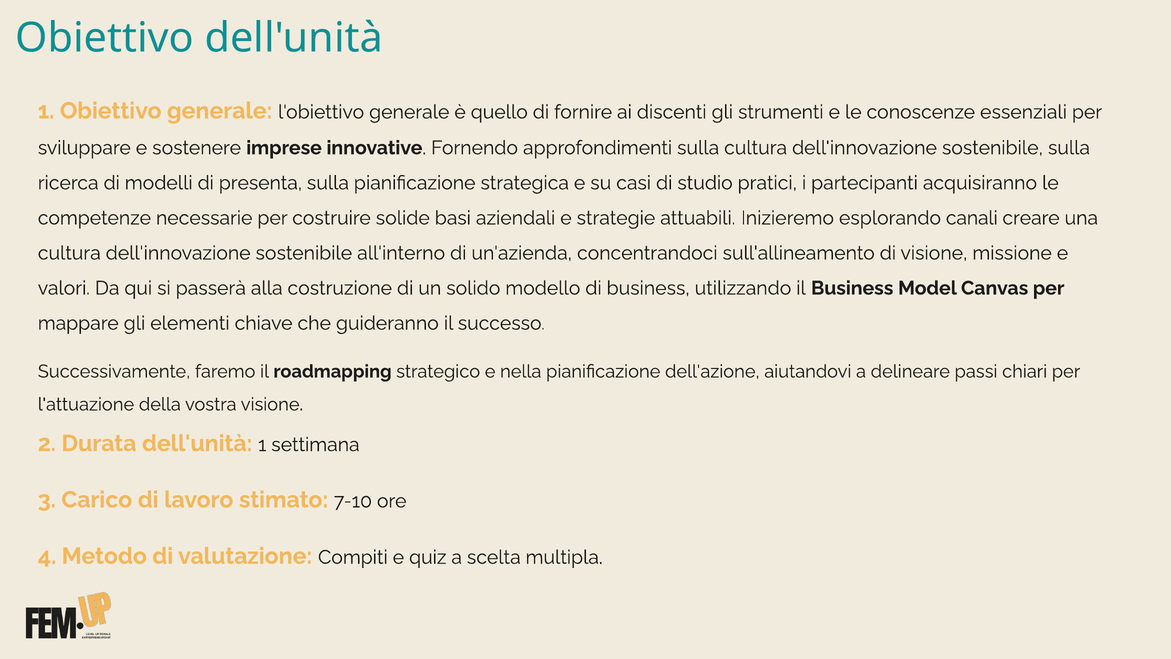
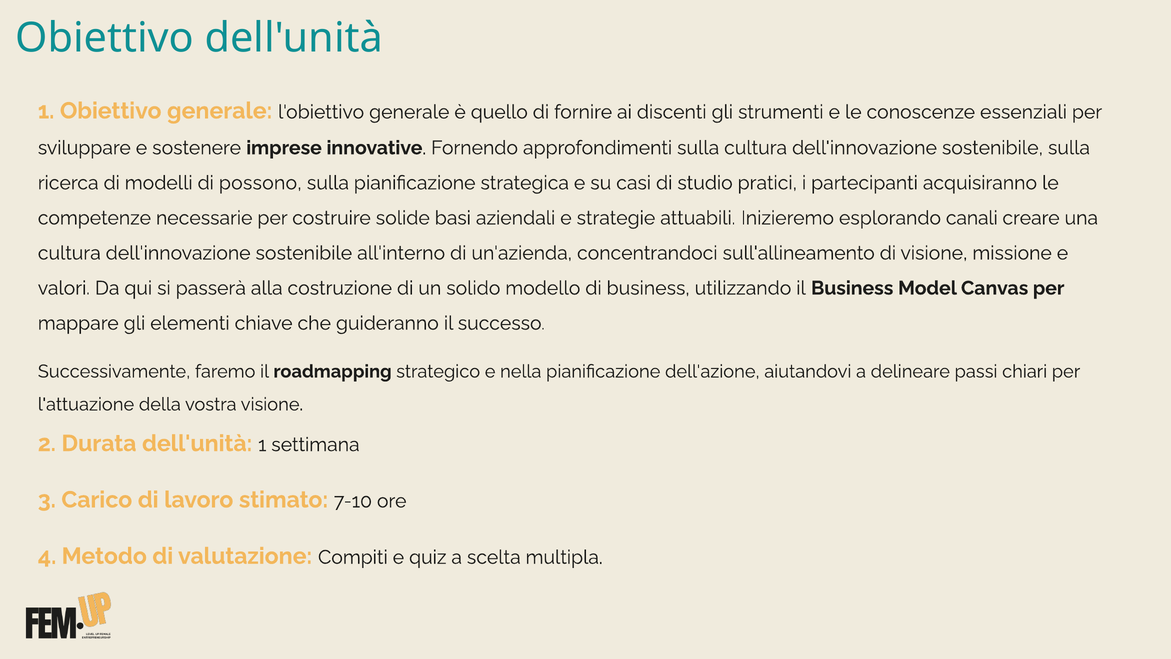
presenta: presenta -> possono (260, 183)
